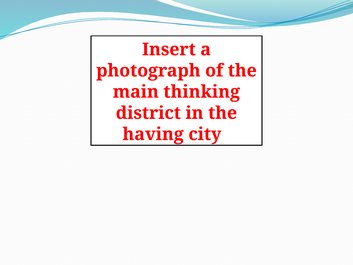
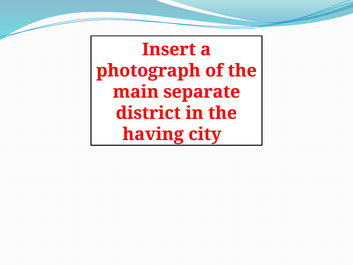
thinking: thinking -> separate (202, 92)
